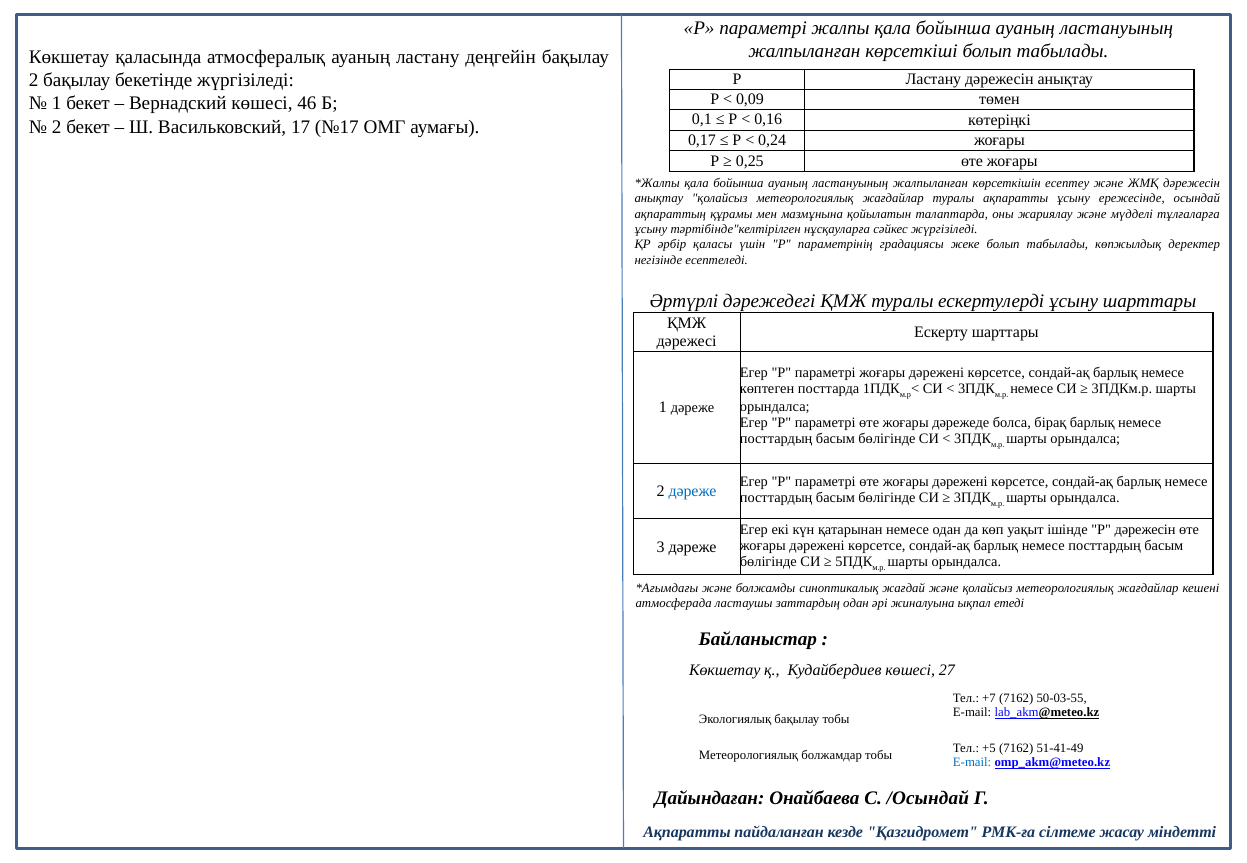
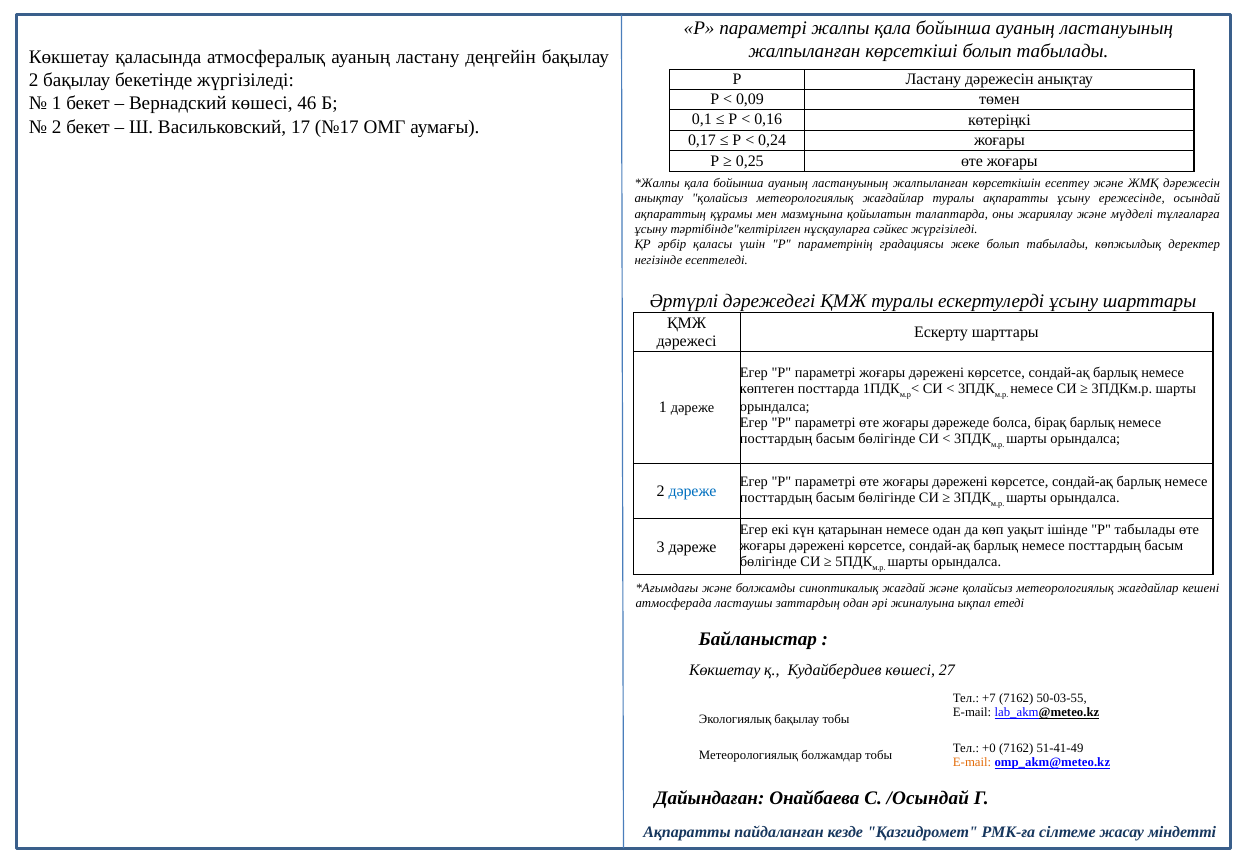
Р дәрежесін: дәрежесін -> табылады (1145, 530)
+5: +5 -> +0 (989, 748)
E-mail colour: blue -> orange (972, 763)
